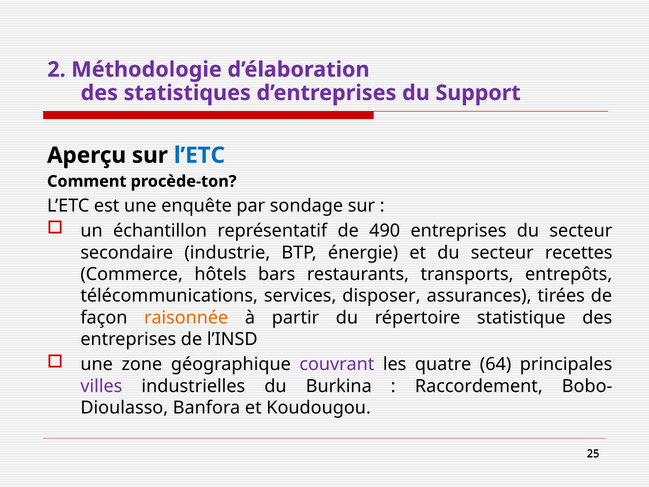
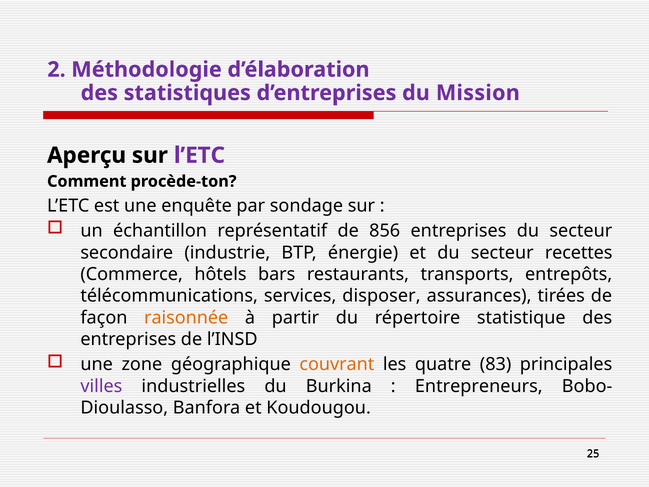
Support: Support -> Mission (478, 93)
l’ETC colour: blue -> purple (199, 155)
490: 490 -> 856 (385, 231)
couvrant colour: purple -> orange (337, 364)
64: 64 -> 83 (496, 364)
Raccordement: Raccordement -> Entrepreneurs (479, 386)
